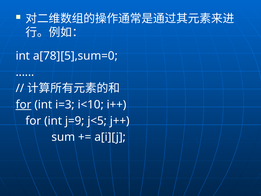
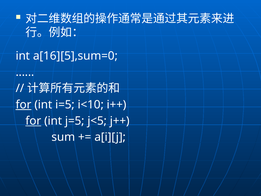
a[78][5],sum=0: a[78][5],sum=0 -> a[16][5],sum=0 (75, 56)
i=3: i=3 -> i=5 (65, 104)
for underline: none -> present (33, 121)
j=9: j=9 -> j=5 (75, 121)
